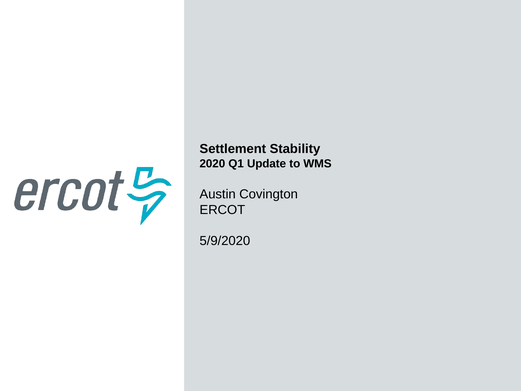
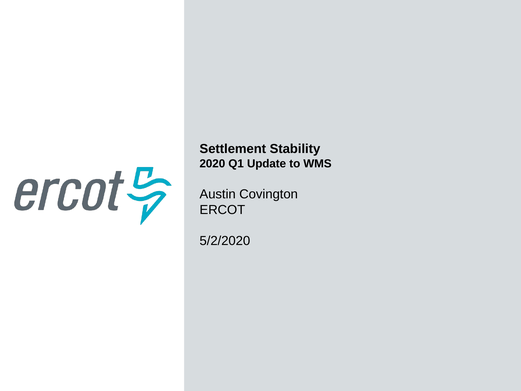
5/9/2020: 5/9/2020 -> 5/2/2020 (225, 241)
